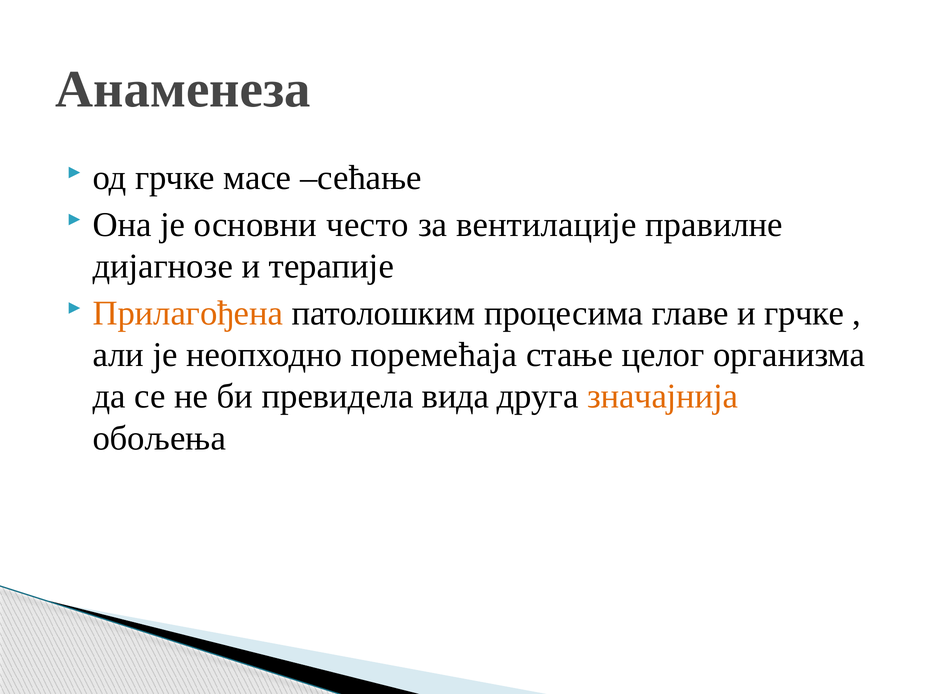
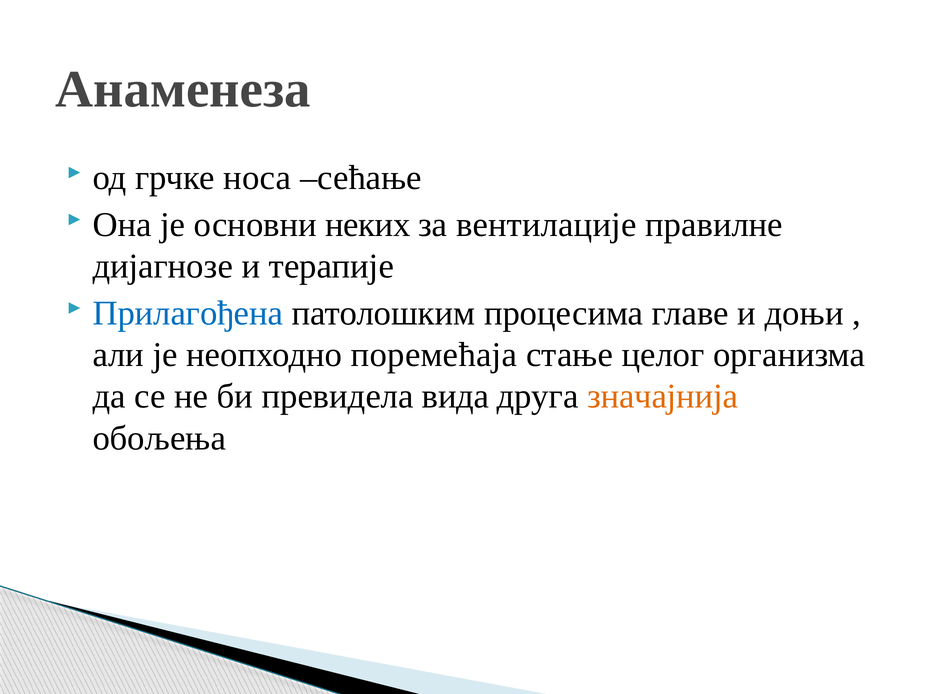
масе: масе -> носа (257, 178)
често: често -> неких (368, 225)
Прилагођена colour: orange -> blue (188, 313)
и грчке: грчке -> доњи (804, 313)
